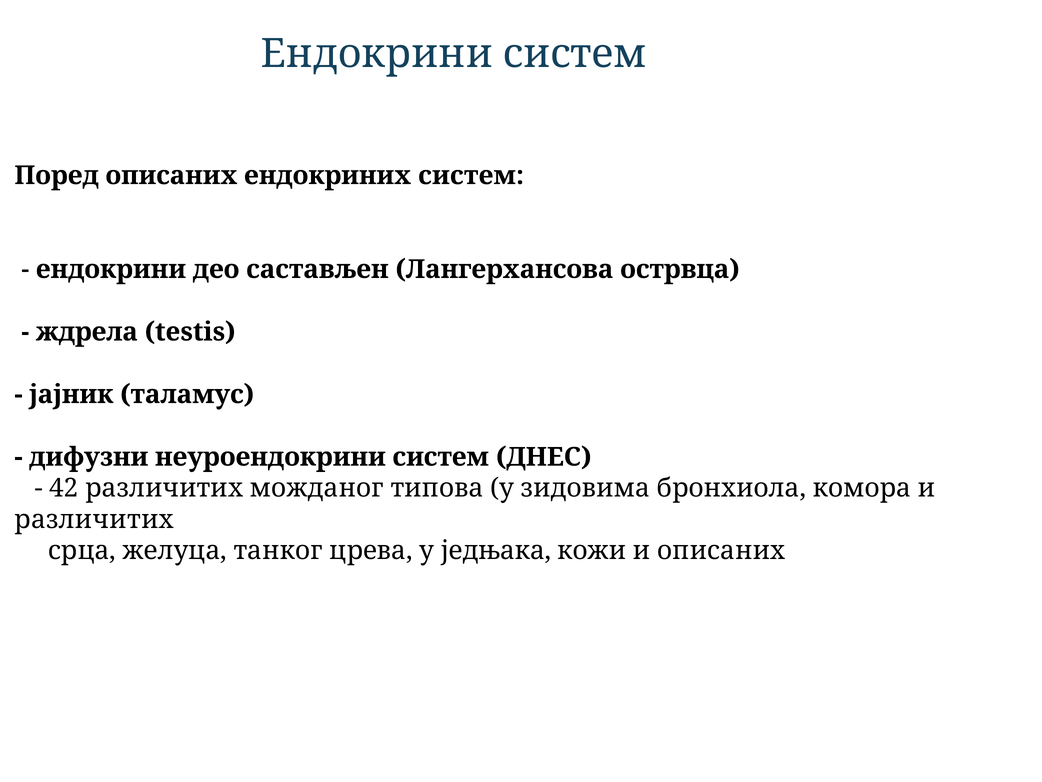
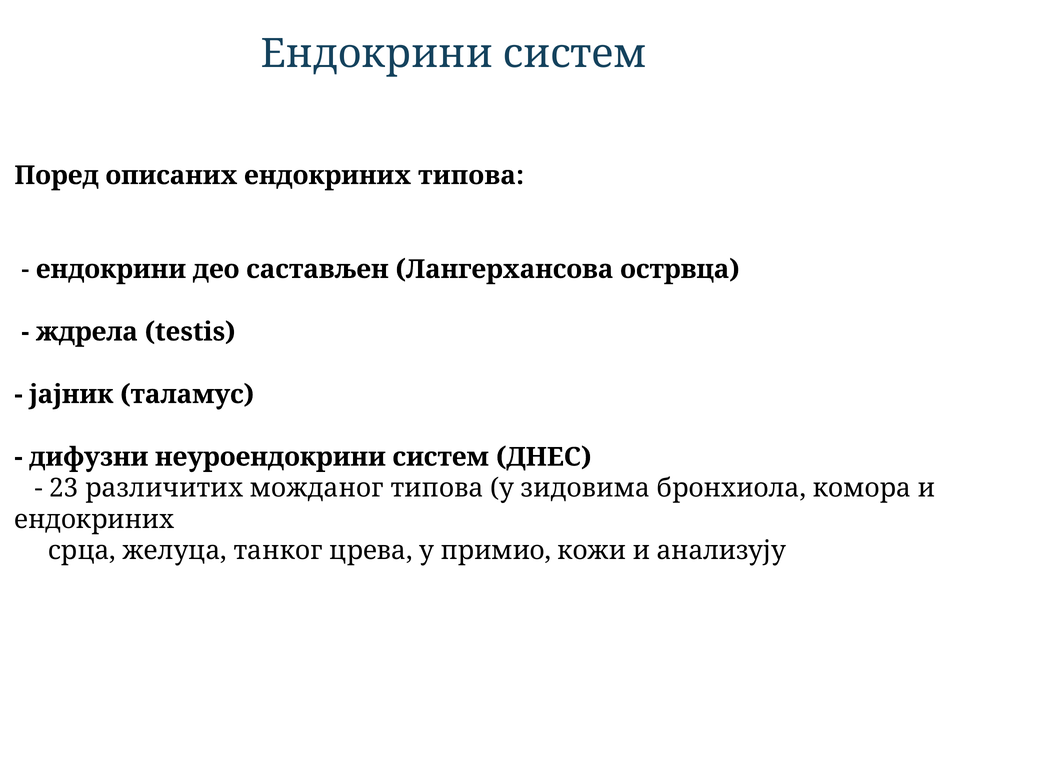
ендокриних систем: систем -> типова (471, 175)
42: 42 -> 23 (64, 488)
различитих: различитих -> ендокриних (94, 519)
једњака: једњака -> примио (496, 551)
и описаних: описаних -> анализују (721, 551)
